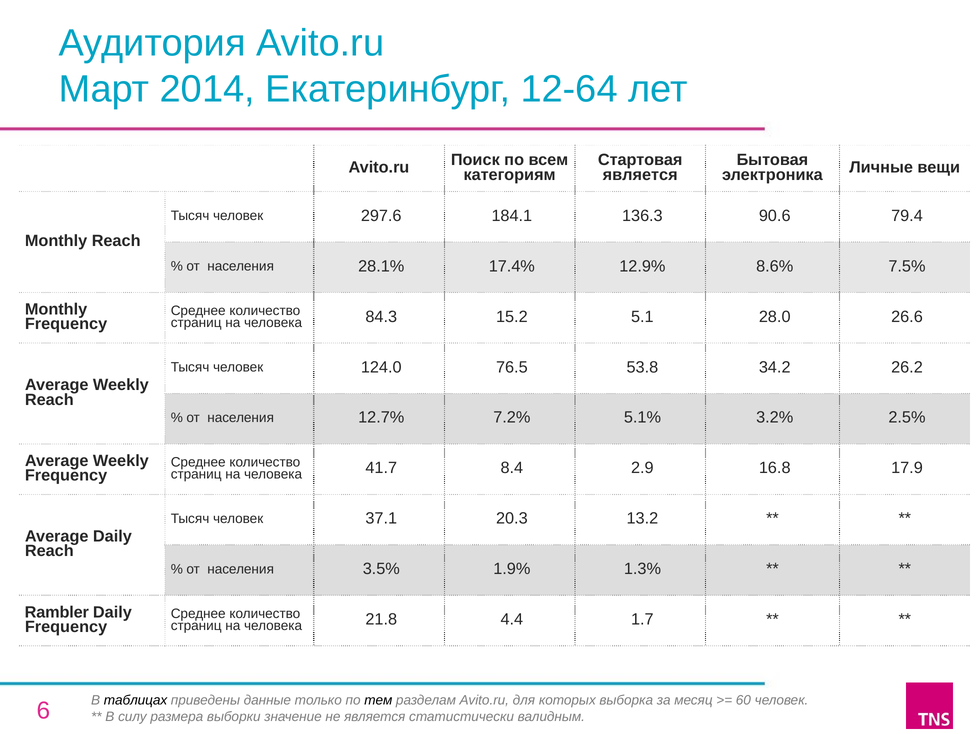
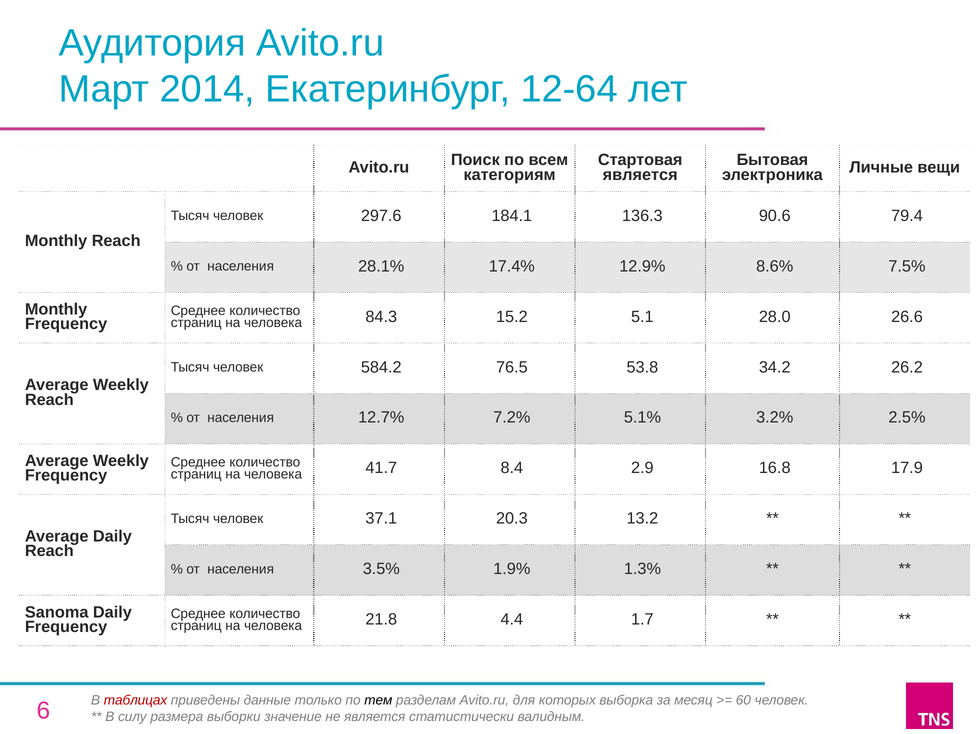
124.0: 124.0 -> 584.2 (381, 367)
Rambler: Rambler -> Sanoma (57, 612)
таблицах colour: black -> red (136, 700)
